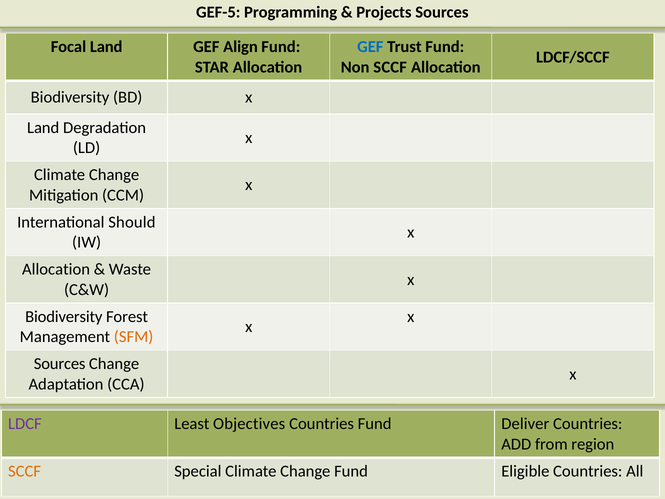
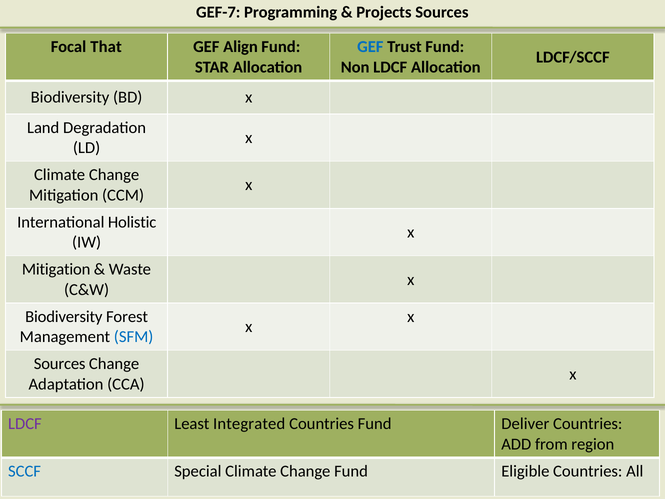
GEF-5: GEF-5 -> GEF-7 (218, 12)
Focal Land: Land -> That (106, 47)
Non SCCF: SCCF -> LDCF (390, 67)
Should: Should -> Holistic (132, 222)
Allocation: Allocation -> Mitigation (56, 269)
SFM colour: orange -> blue (134, 337)
Objectives: Objectives -> Integrated (249, 424)
SCCF colour: orange -> blue (25, 471)
